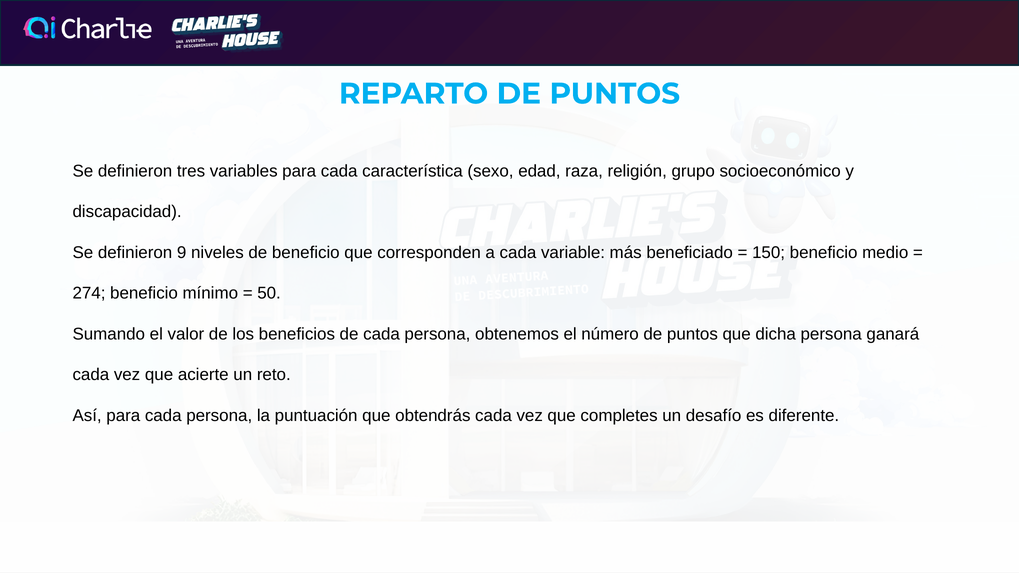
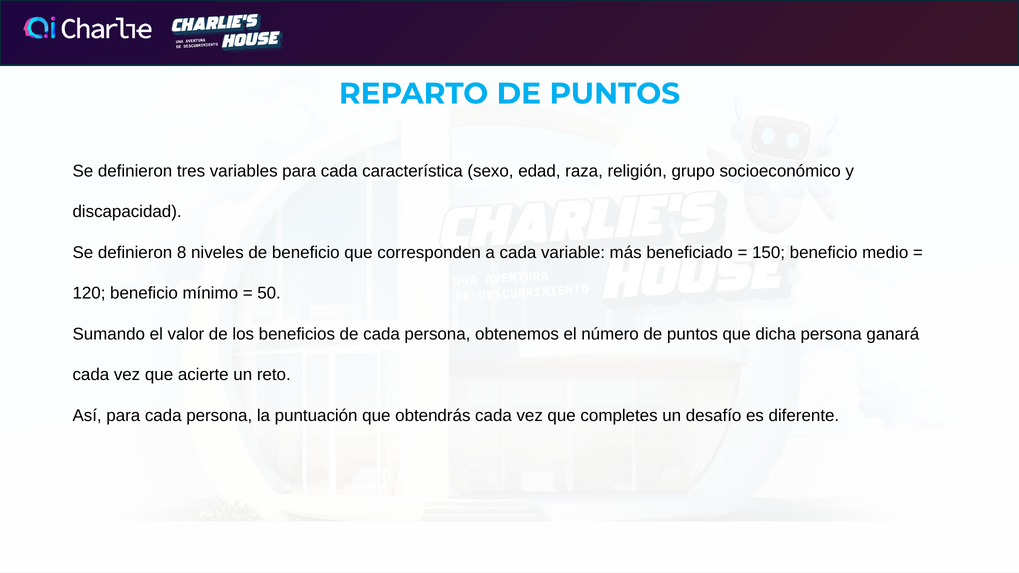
9: 9 -> 8 (182, 253)
274: 274 -> 120 (89, 293)
